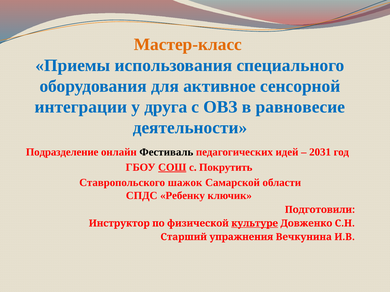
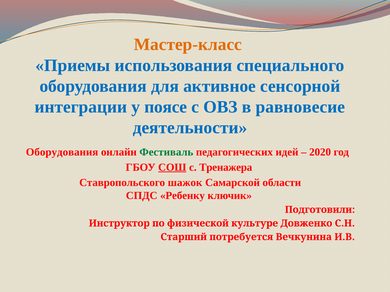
друга: друга -> поясе (166, 107)
Подразделение: Подразделение -> Оборудования (62, 152)
Фестиваль colour: black -> green (166, 152)
2031: 2031 -> 2020 (320, 152)
Покрутить: Покрутить -> Тренажера (226, 168)
культуре underline: present -> none (255, 224)
упражнения: упражнения -> потребуется (241, 237)
